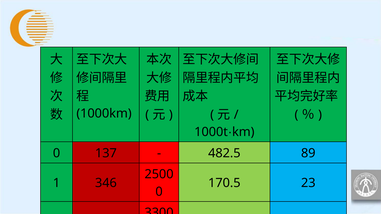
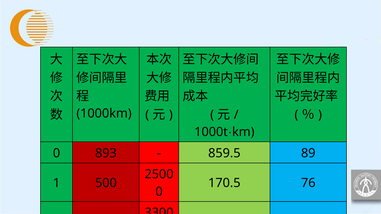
137: 137 -> 893 (106, 153)
482.5: 482.5 -> 859.5 (224, 153)
346: 346 -> 500 (106, 183)
23: 23 -> 76 (308, 183)
